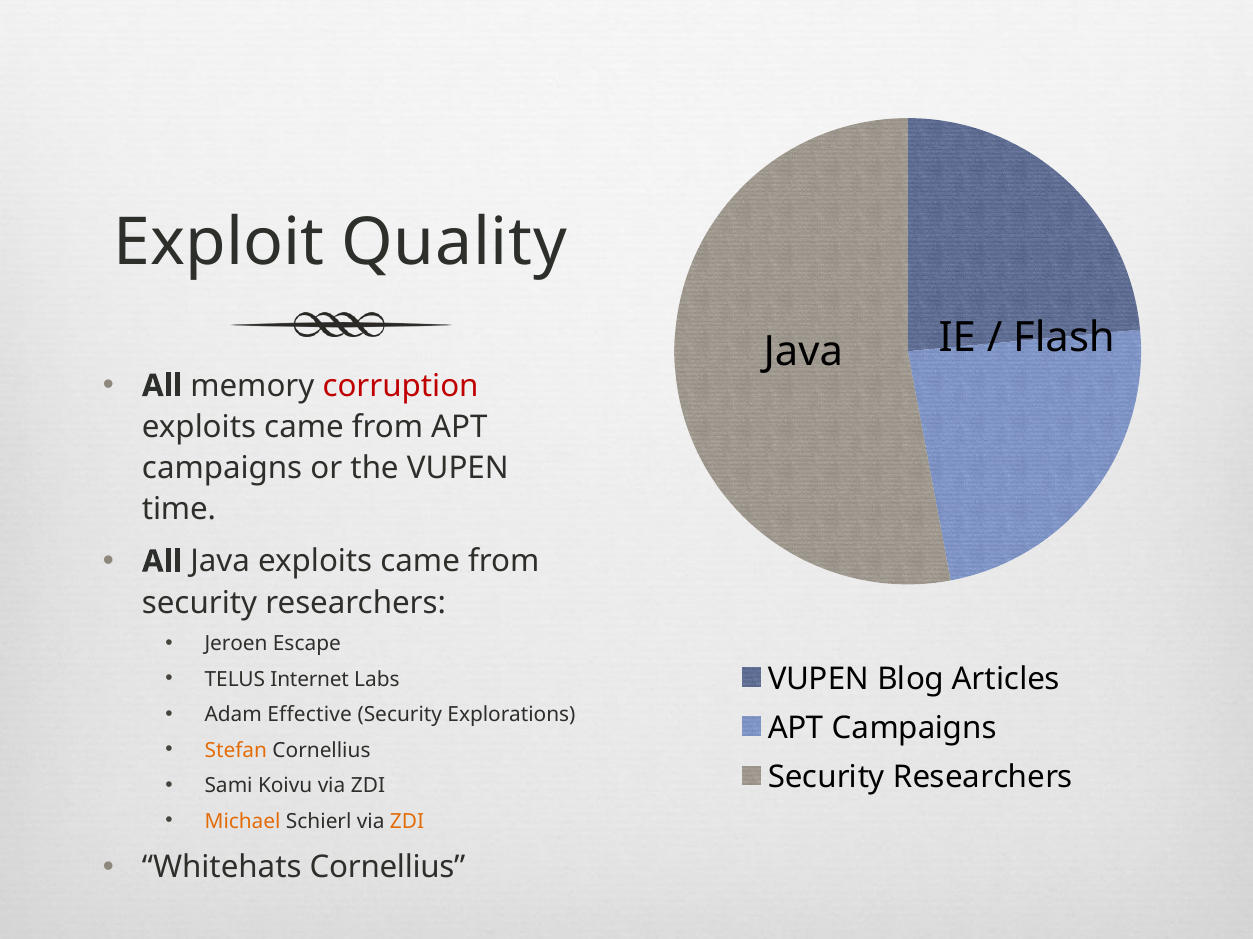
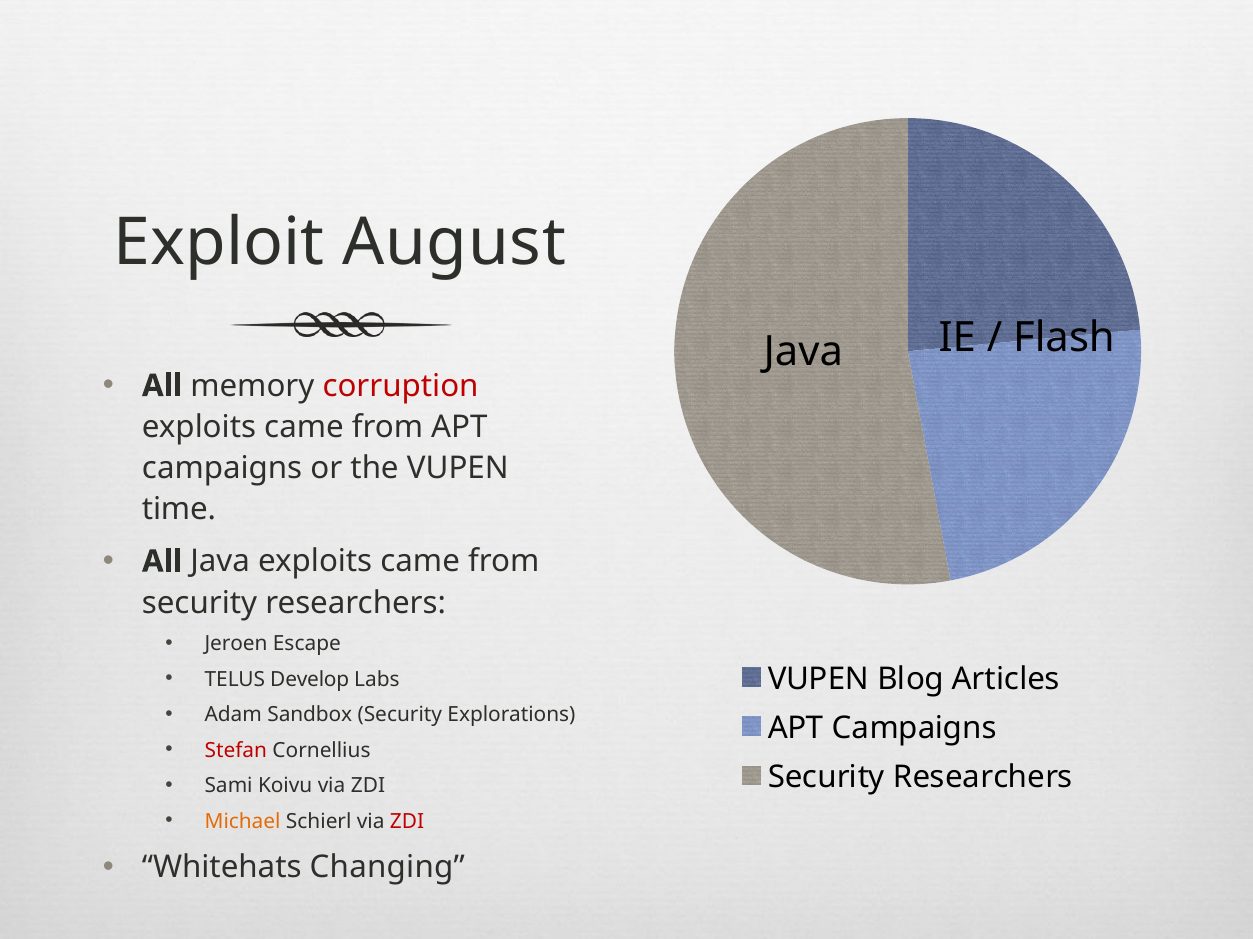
Quality: Quality -> August (454, 243)
Internet: Internet -> Develop (310, 680)
Effective: Effective -> Sandbox (310, 715)
Stefan colour: orange -> red (236, 751)
ZDI colour: orange -> red (407, 822)
Whitehats Cornellius: Cornellius -> Changing (387, 868)
